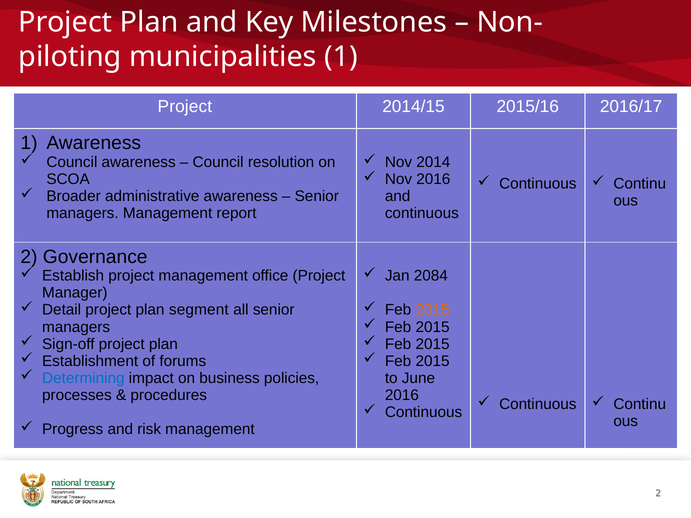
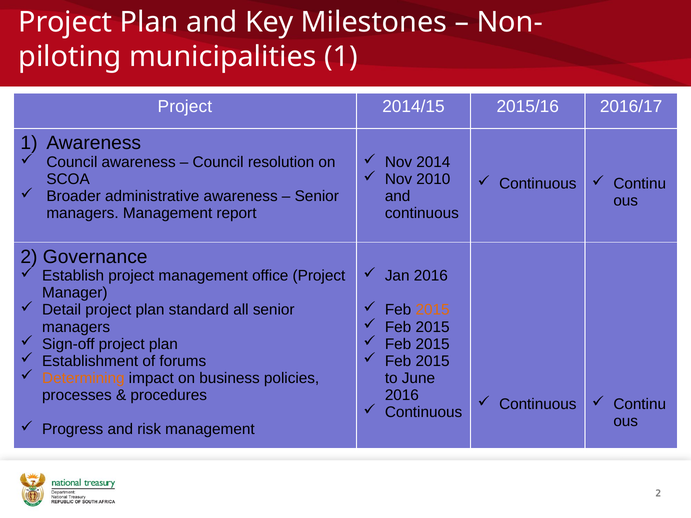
Nov 2016: 2016 -> 2010 (433, 179)
Jan 2084: 2084 -> 2016 (431, 276)
segment: segment -> standard (199, 310)
Determining colour: blue -> orange (83, 378)
